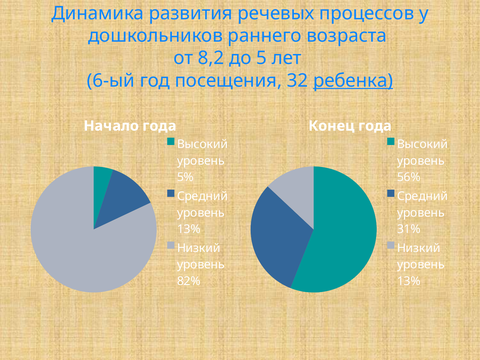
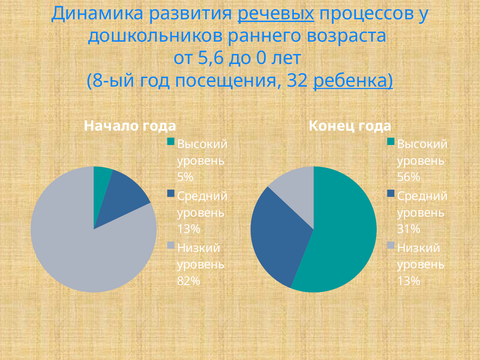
речевых underline: none -> present (276, 13)
8,2: 8,2 -> 5,6 (211, 58)
5: 5 -> 0 (262, 58)
6-ый: 6-ый -> 8-ый (111, 81)
